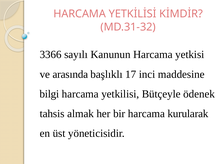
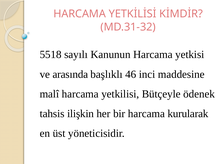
3366: 3366 -> 5518 (51, 54)
17: 17 -> 46 (131, 74)
bilgi: bilgi -> malî (49, 94)
almak: almak -> ilişkin (81, 113)
